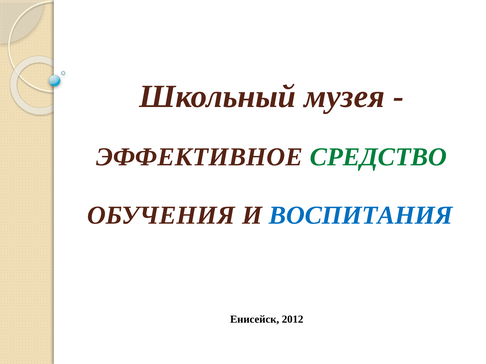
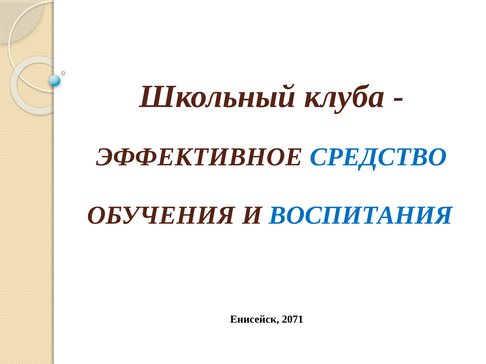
музея: музея -> клуба (344, 97)
СРЕДСТВО colour: green -> blue (378, 157)
2012: 2012 -> 2071 (293, 320)
